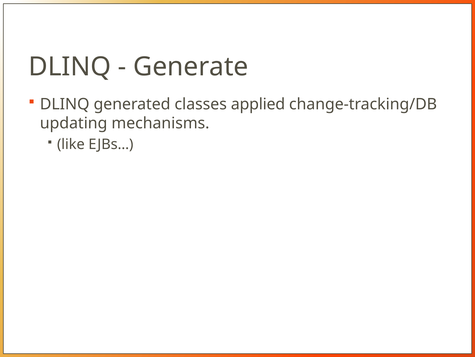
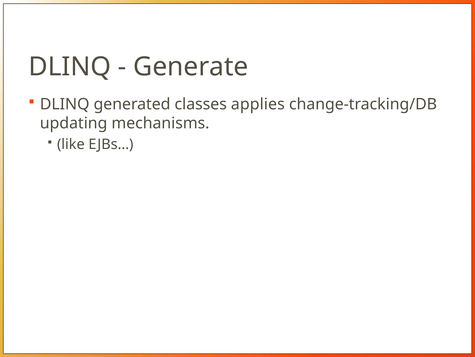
applied: applied -> applies (258, 104)
